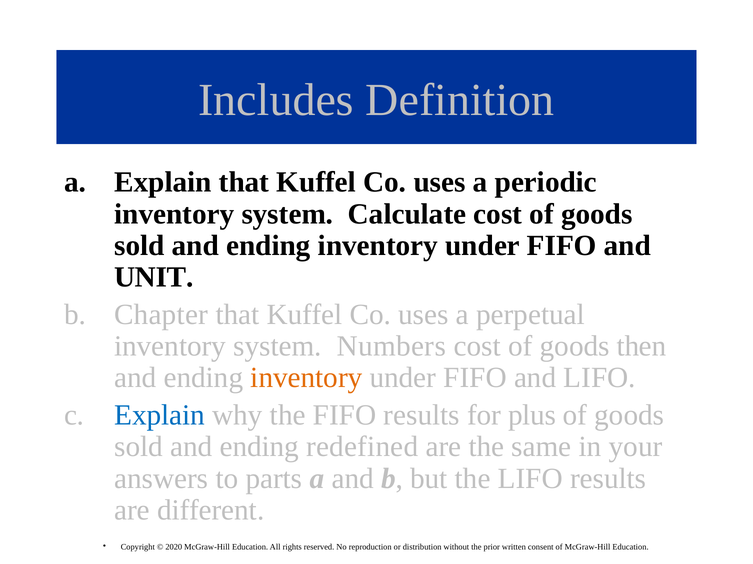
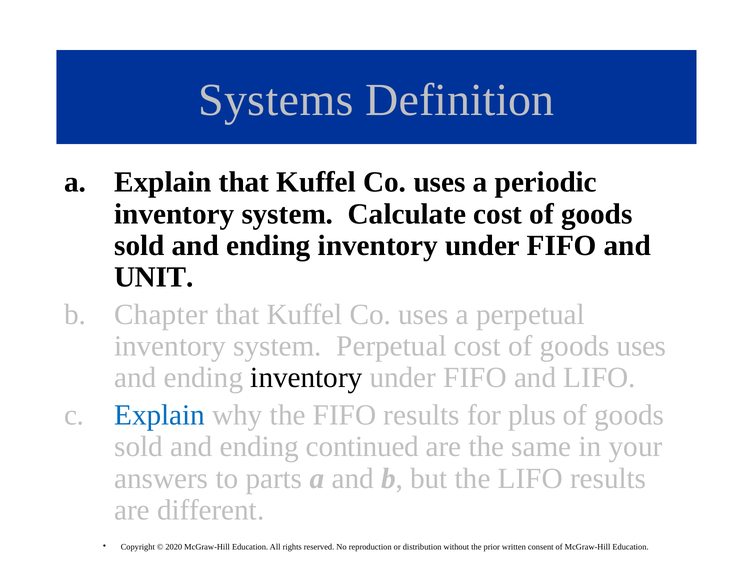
Includes: Includes -> Systems (276, 100)
system Numbers: Numbers -> Perpetual (392, 347)
goods then: then -> uses (641, 347)
inventory colour: orange -> black (306, 378)
redefined: redefined -> continued (362, 447)
